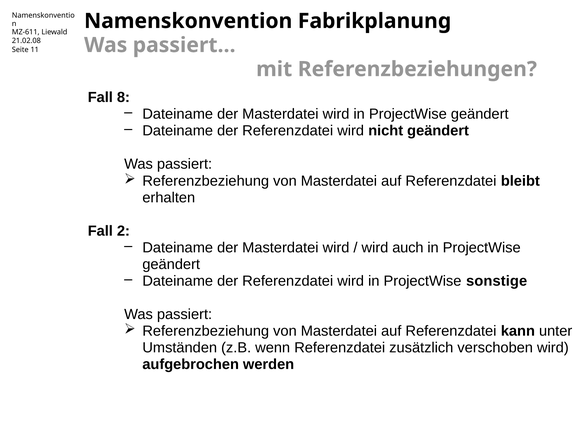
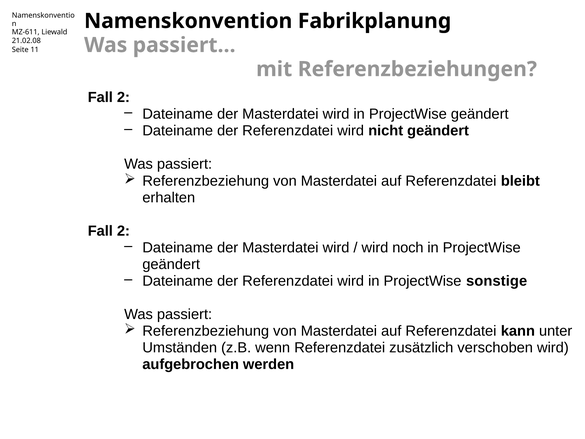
8: 8 -> 2 (123, 97)
auch: auch -> noch (408, 247)
